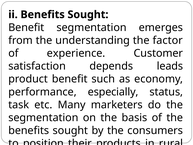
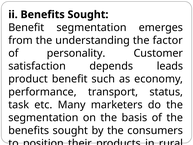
experience: experience -> personality (76, 53)
especially: especially -> transport (113, 92)
